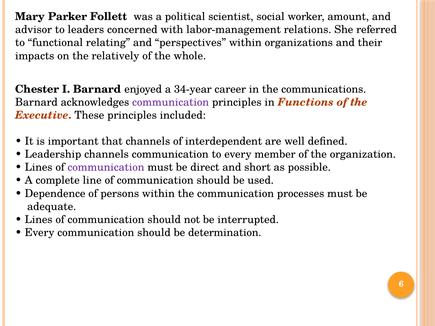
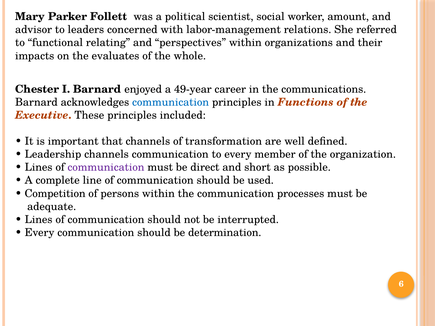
relatively: relatively -> evaluates (115, 56)
34-year: 34-year -> 49-year (193, 89)
communication colour: purple -> blue (171, 102)
interdependent: interdependent -> transformation (224, 141)
Dependence: Dependence -> Competition (55, 194)
